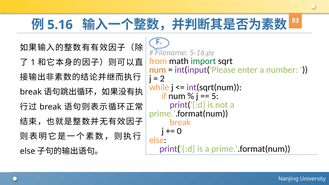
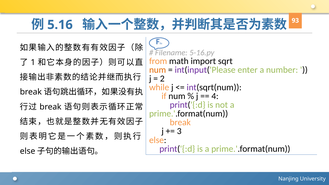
import colour: green -> black (203, 61)
5: 5 -> 4 (215, 96)
0: 0 -> 3 (179, 131)
